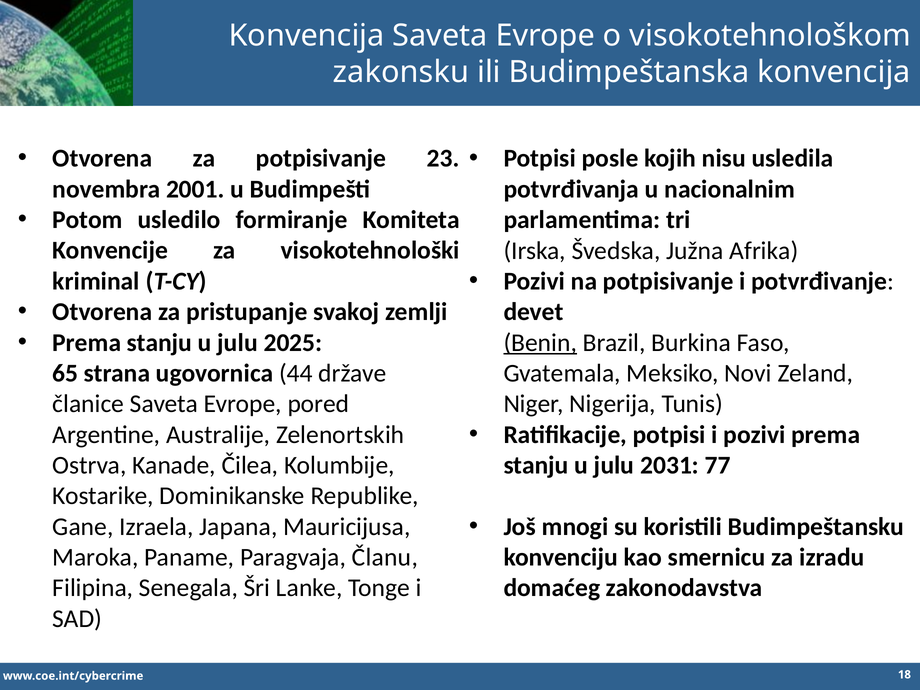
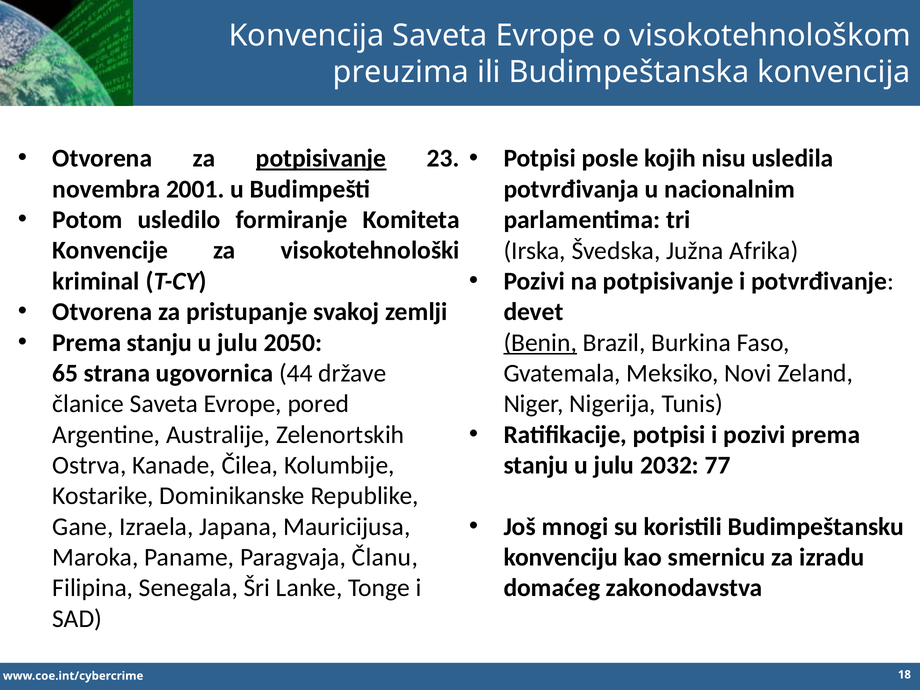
zakonsku: zakonsku -> preuzima (401, 72)
potpisivanje underline: none -> present (321, 159)
2025: 2025 -> 2050 (293, 343)
2031: 2031 -> 2032 (670, 465)
